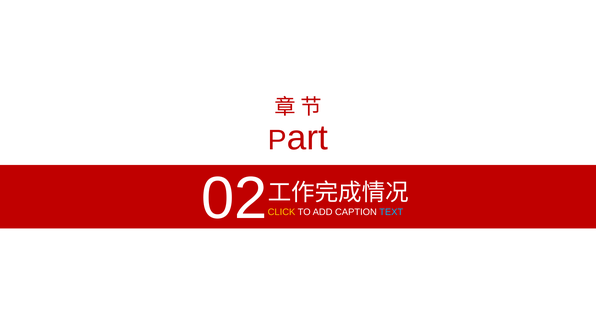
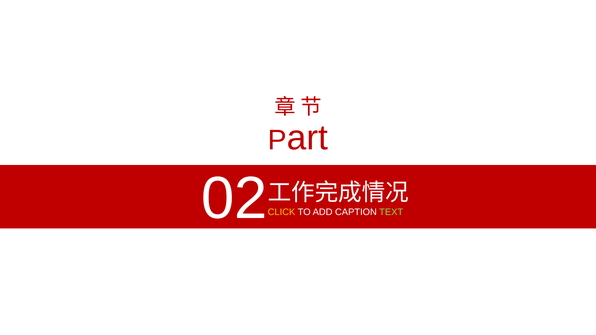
TEXT colour: light blue -> light green (391, 212)
